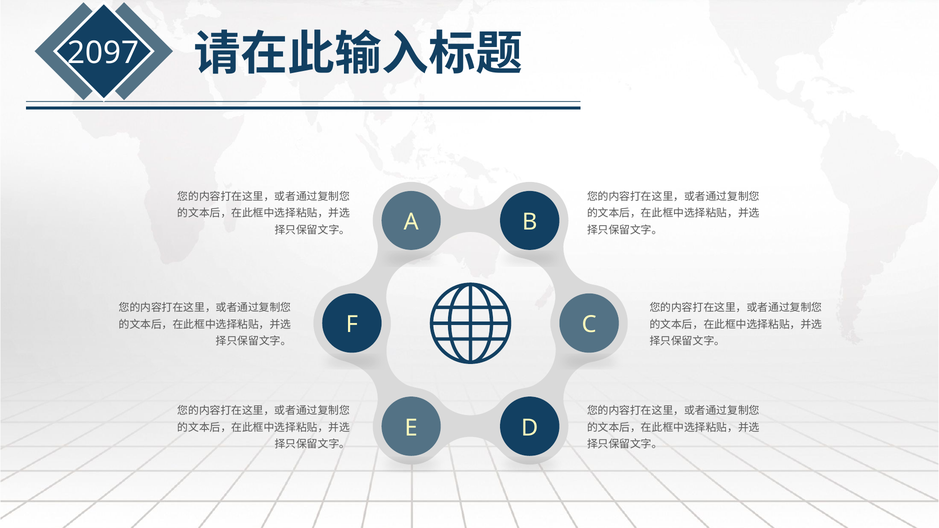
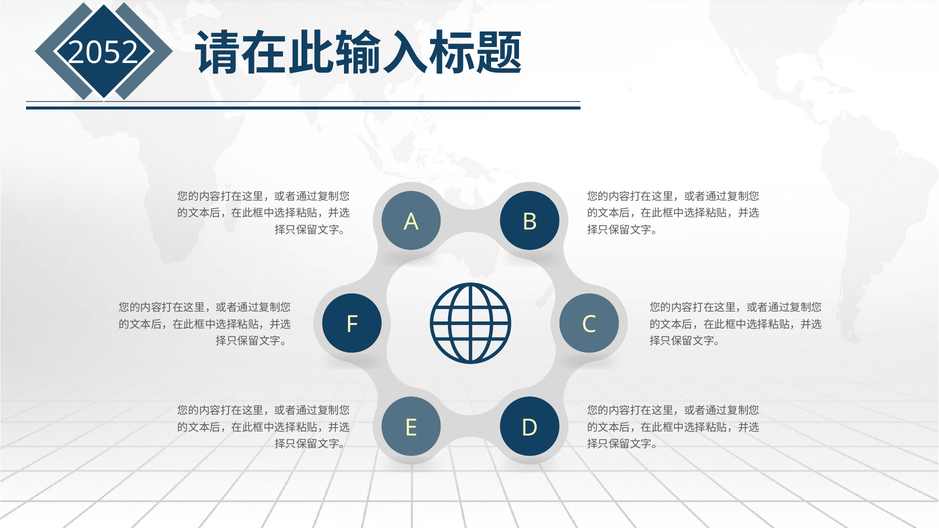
2097: 2097 -> 2052 (103, 53)
